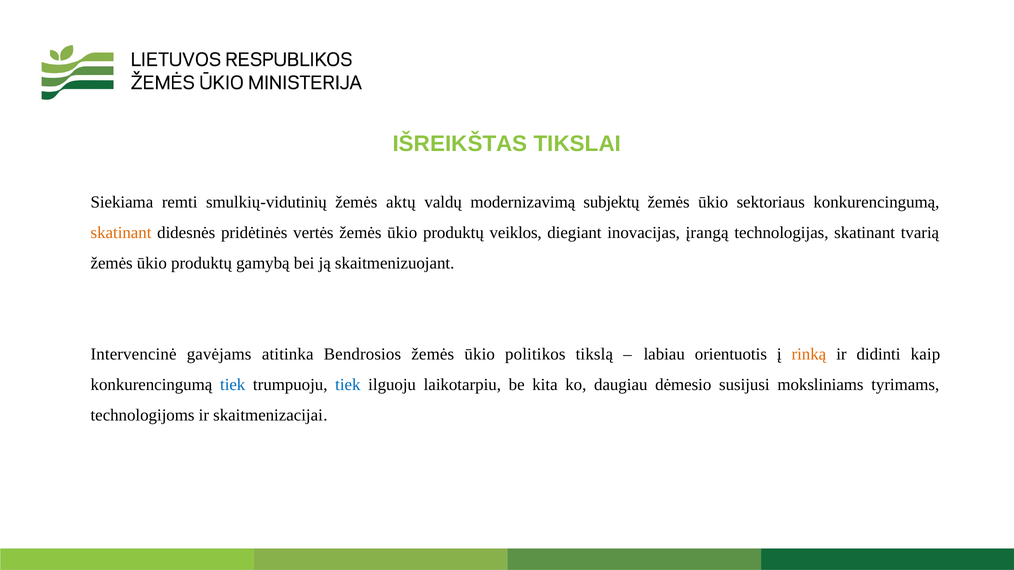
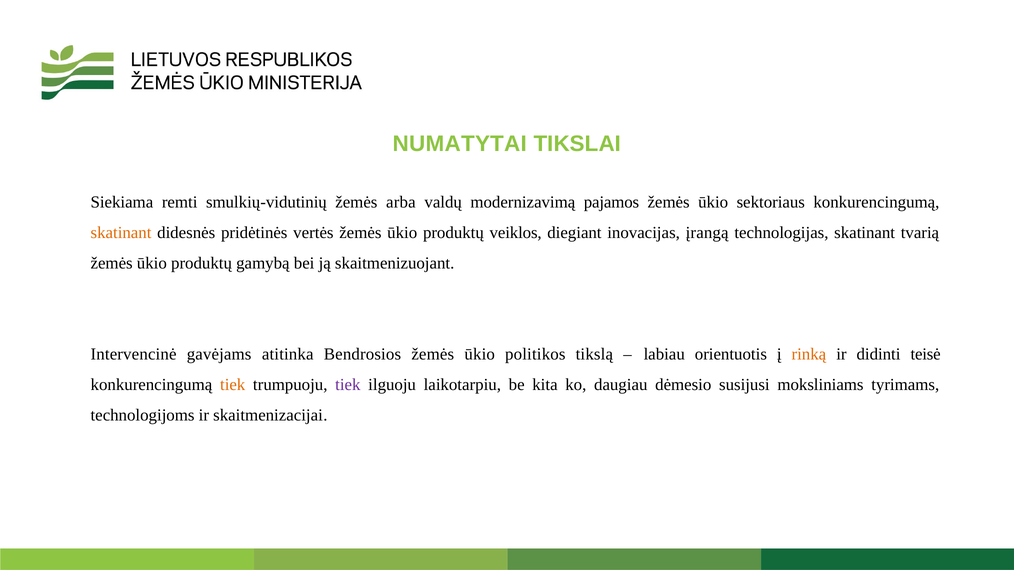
IŠREIKŠTAS: IŠREIKŠTAS -> NUMATYTAI (460, 144)
aktų: aktų -> arba (401, 202)
subjektų: subjektų -> pajamos (611, 202)
kaip: kaip -> teisė (926, 354)
tiek colour: blue -> orange (233, 385)
tiek colour: blue -> purple (348, 385)
